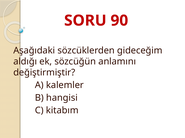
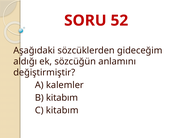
90: 90 -> 52 (119, 21)
B hangisi: hangisi -> kitabım (62, 98)
